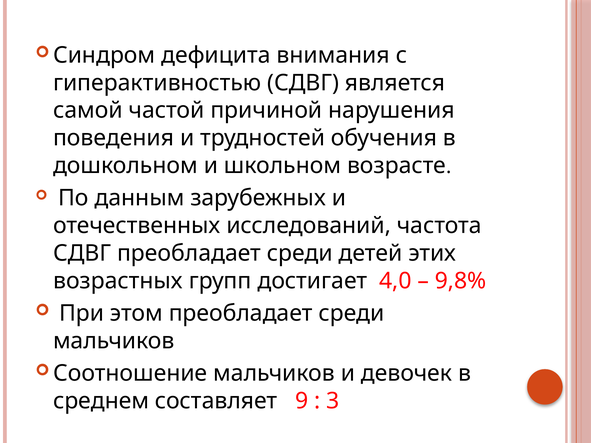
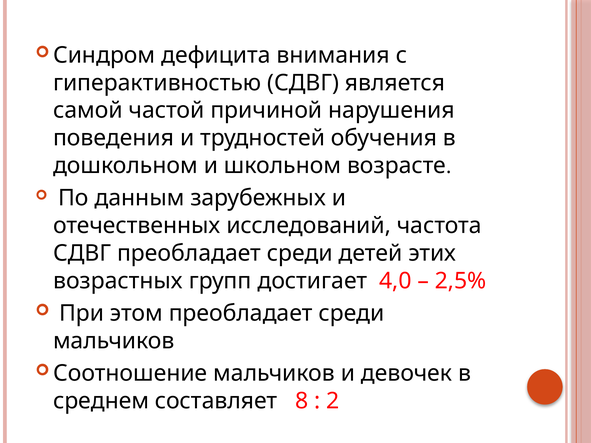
9,8%: 9,8% -> 2,5% (461, 281)
9: 9 -> 8 (302, 401)
3: 3 -> 2 (333, 401)
